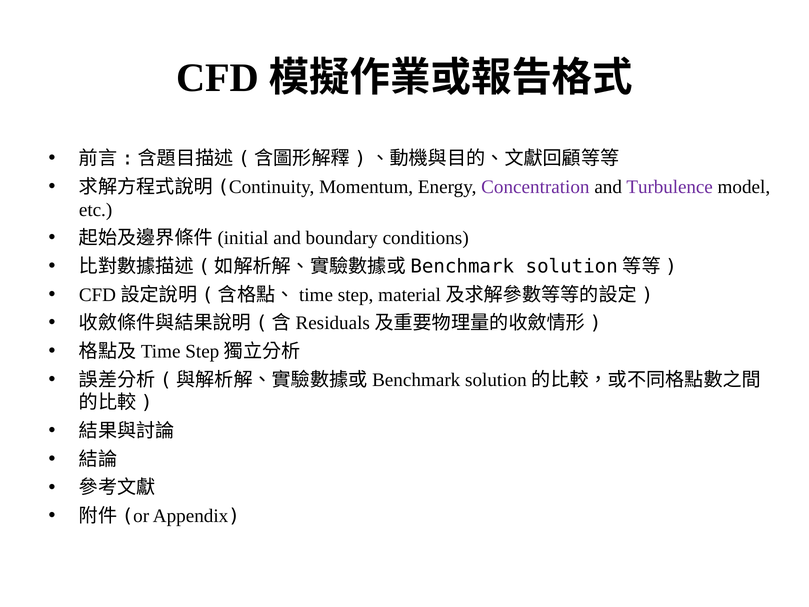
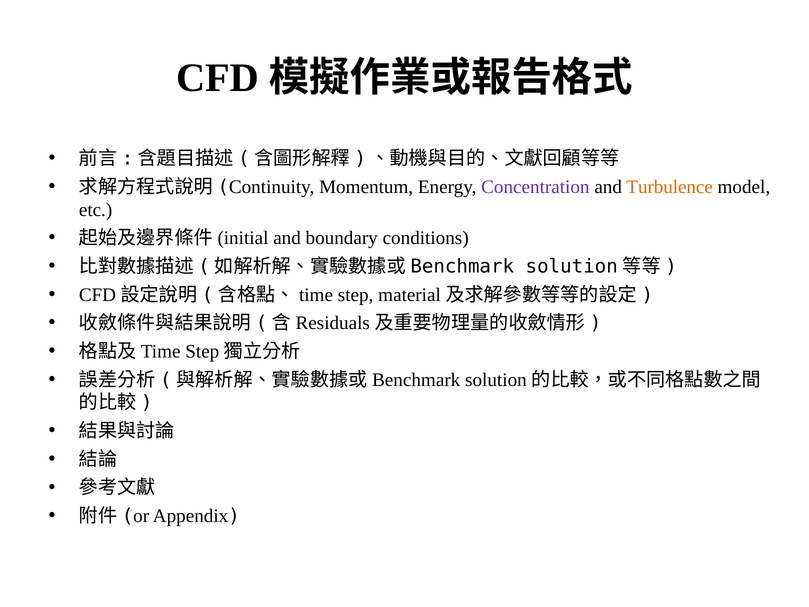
Turbulence colour: purple -> orange (670, 187)
